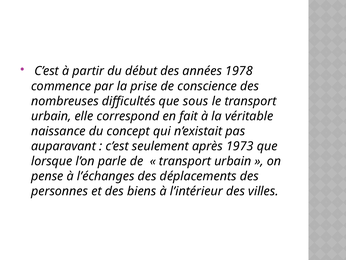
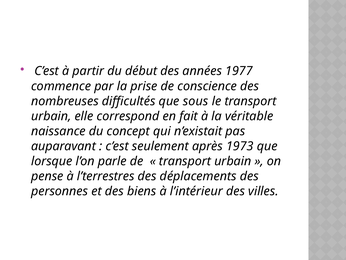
1978: 1978 -> 1977 (239, 71)
l’échanges: l’échanges -> l’terrestres (106, 176)
